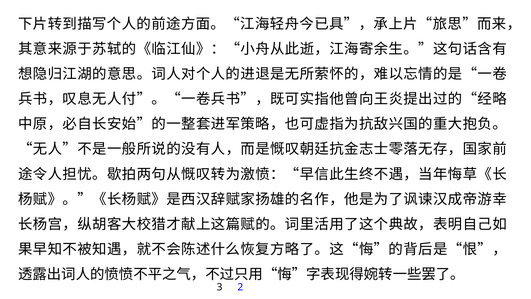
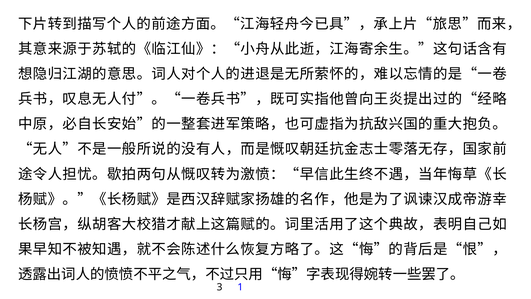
2: 2 -> 1 (240, 287)
